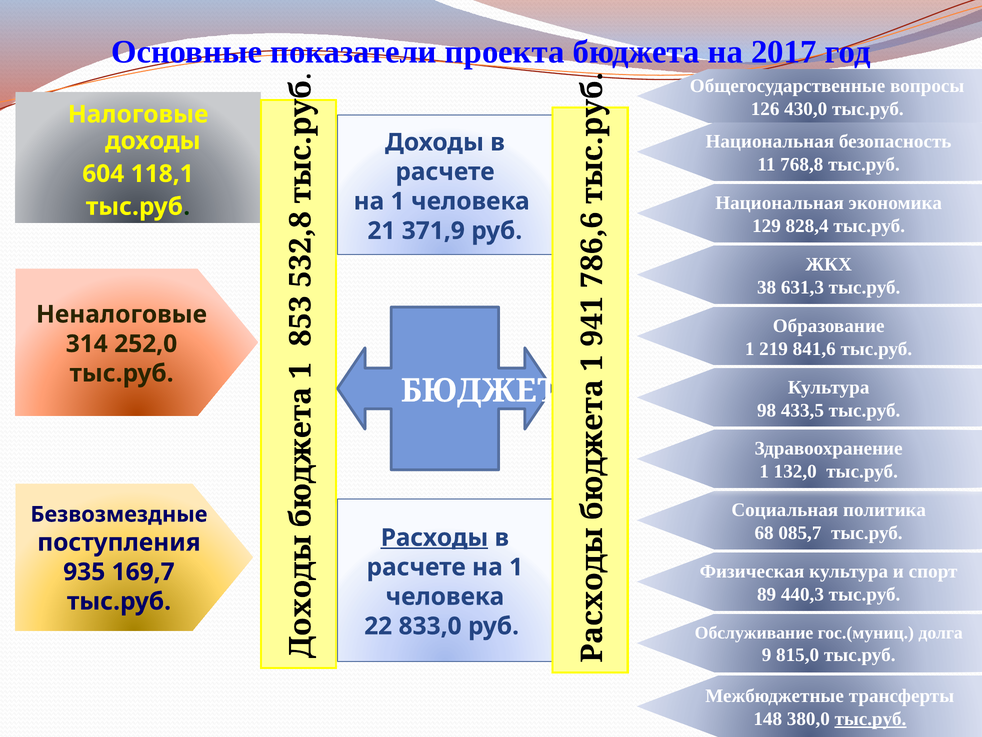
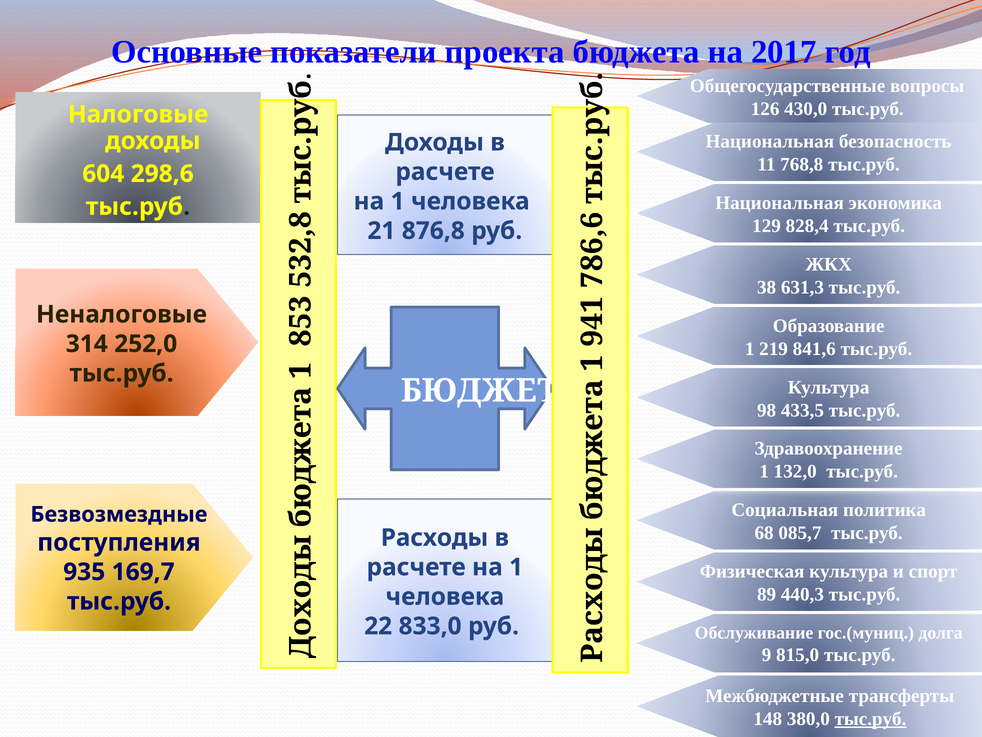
118,1: 118,1 -> 298,6 (162, 174)
371,9: 371,9 -> 876,8 (433, 231)
Расходы underline: present -> none (435, 537)
